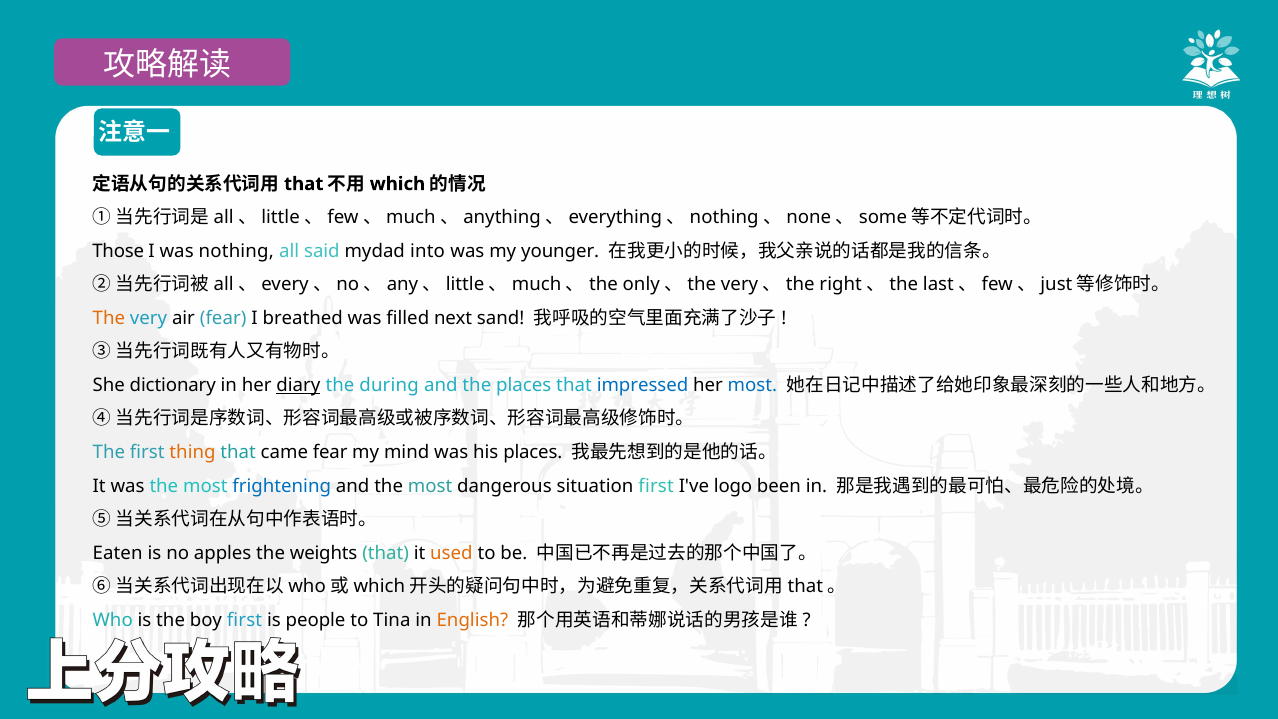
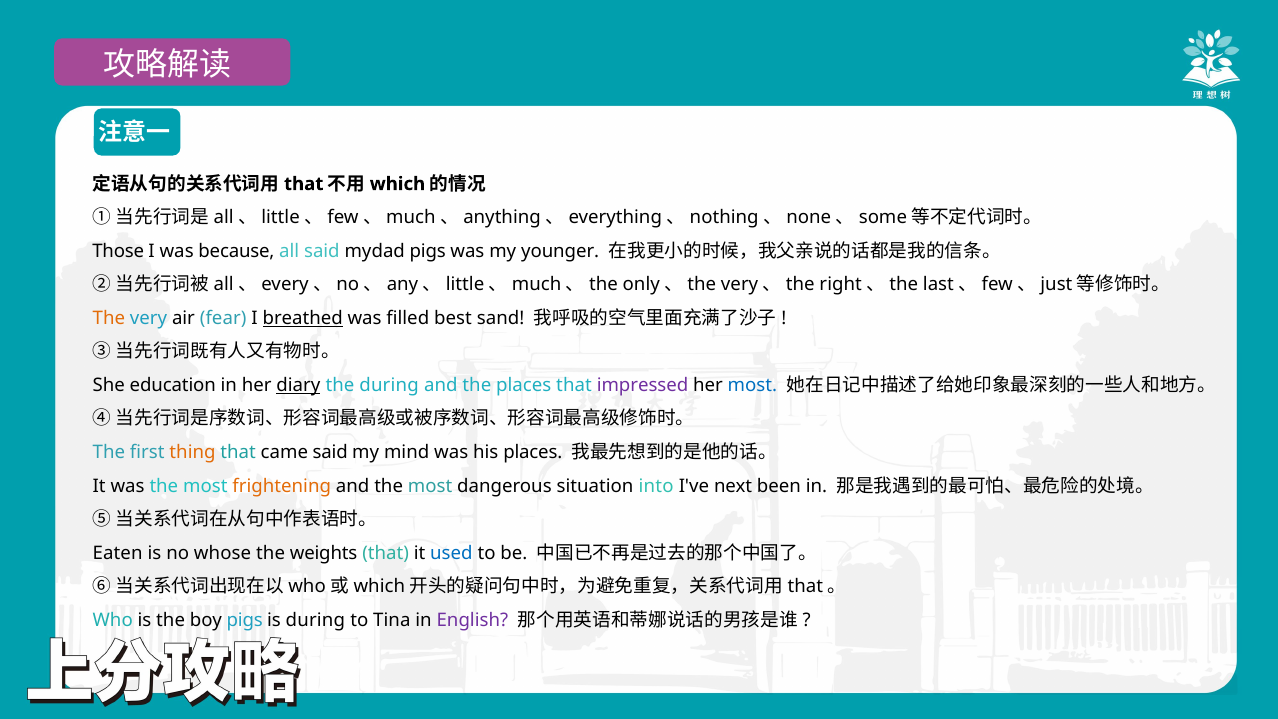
nothing: nothing -> because (236, 251)
mydad into: into -> pigs (428, 251)
breathed underline: none -> present (303, 318)
next: next -> best (453, 318)
dictionary: dictionary -> education (173, 385)
impressed colour: blue -> purple (643, 385)
came fear: fear -> said (330, 452)
frightening colour: blue -> orange (282, 486)
situation first: first -> into (656, 486)
logo: logo -> next (733, 486)
apples: apples -> whose (223, 553)
used colour: orange -> blue (451, 553)
boy first: first -> pigs (245, 620)
is people: people -> during (315, 620)
English colour: orange -> purple (472, 620)
